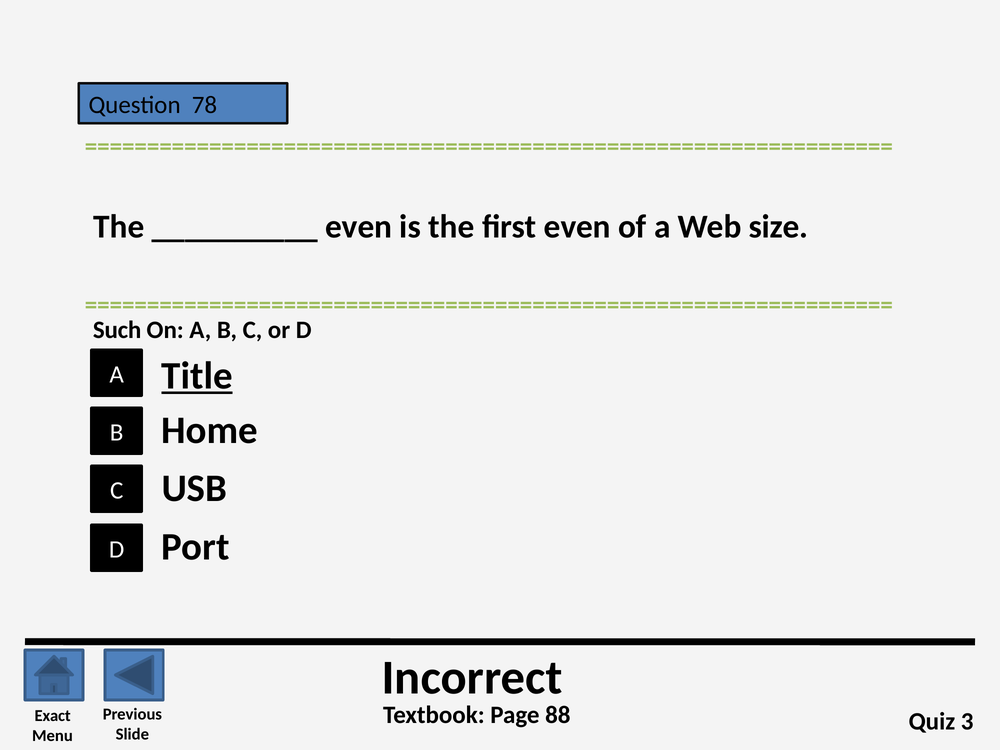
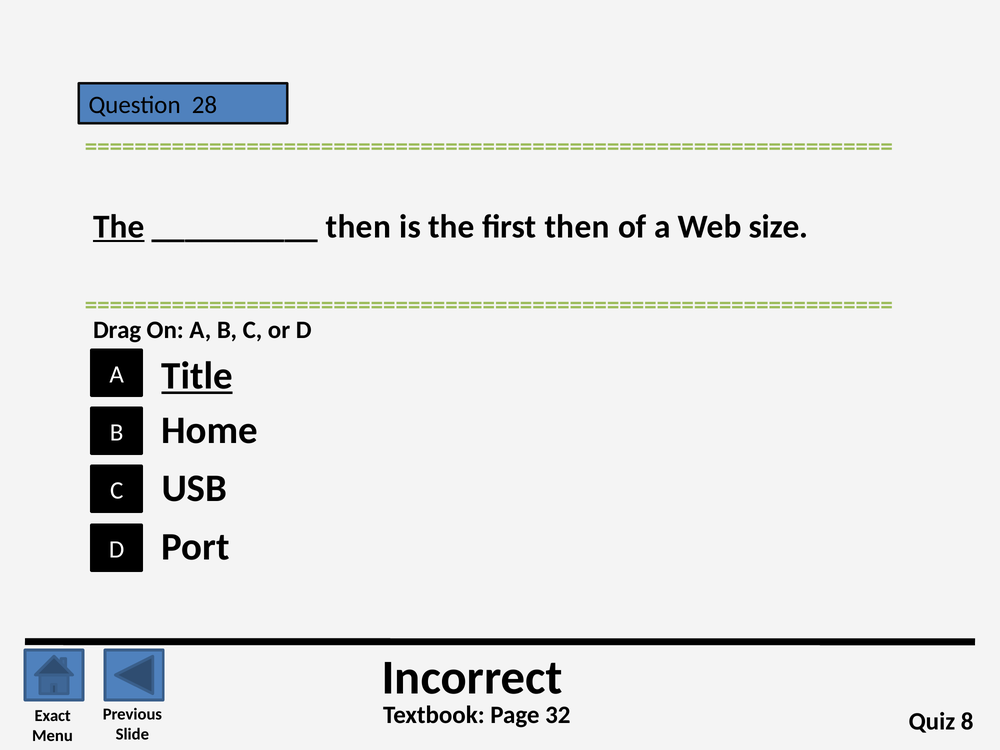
78: 78 -> 28 (204, 105)
The underline: none -> present (119, 227)
even: even -> then (358, 227)
first even: even -> then (577, 227)
Such: Such -> Drag (117, 330)
88: 88 -> 32 (558, 715)
3: 3 -> 8 (967, 722)
